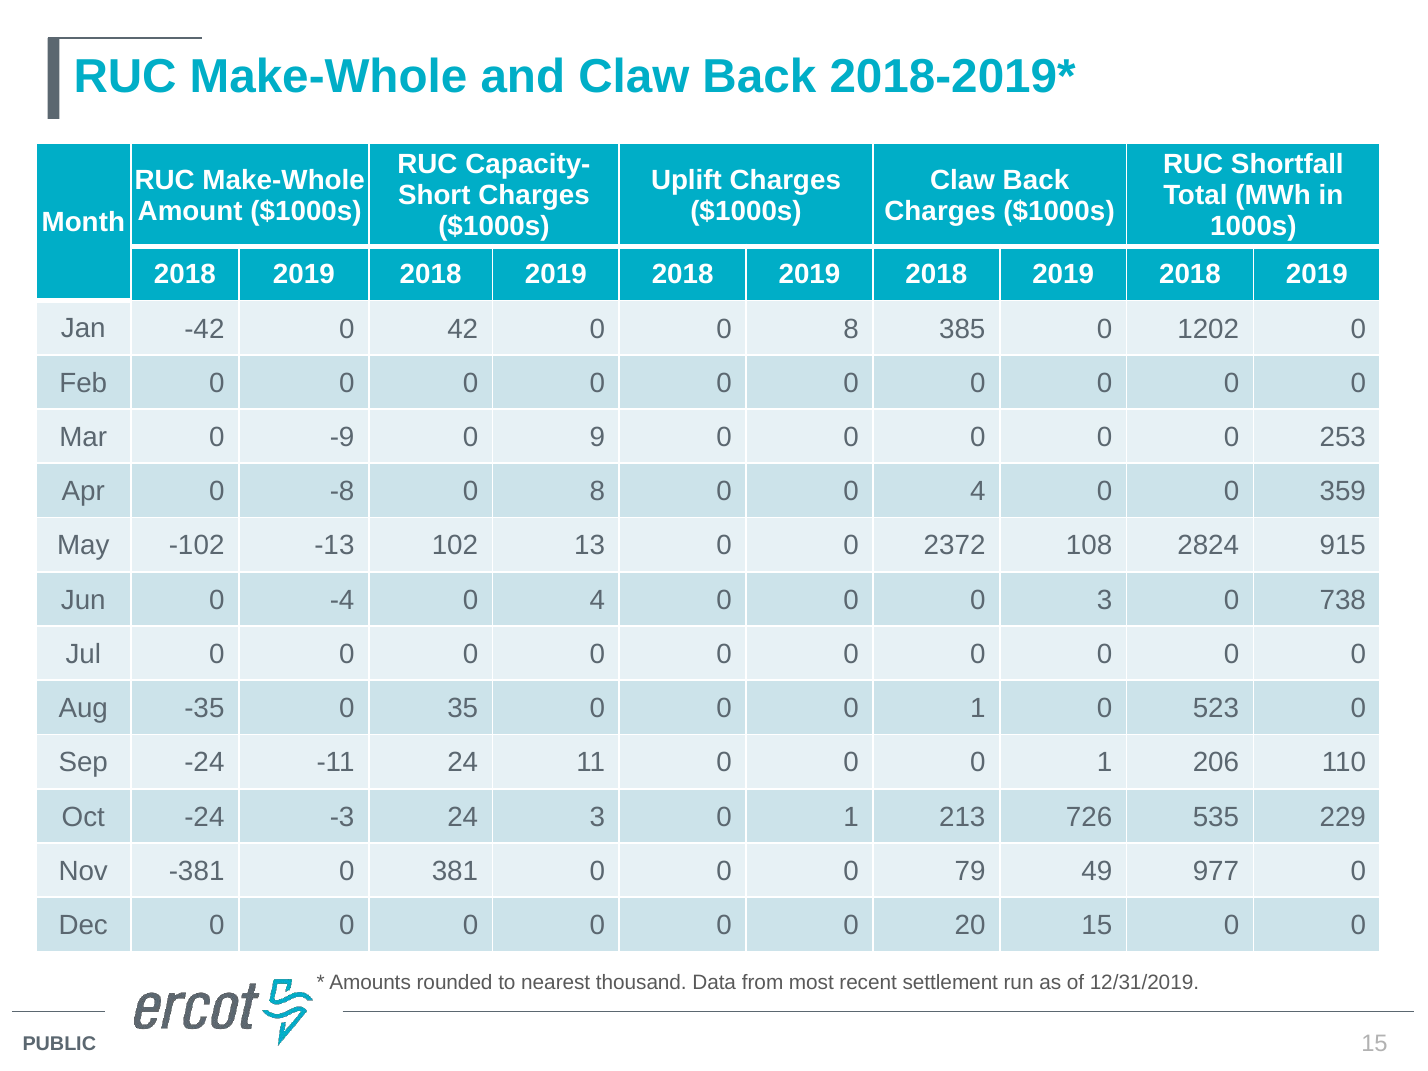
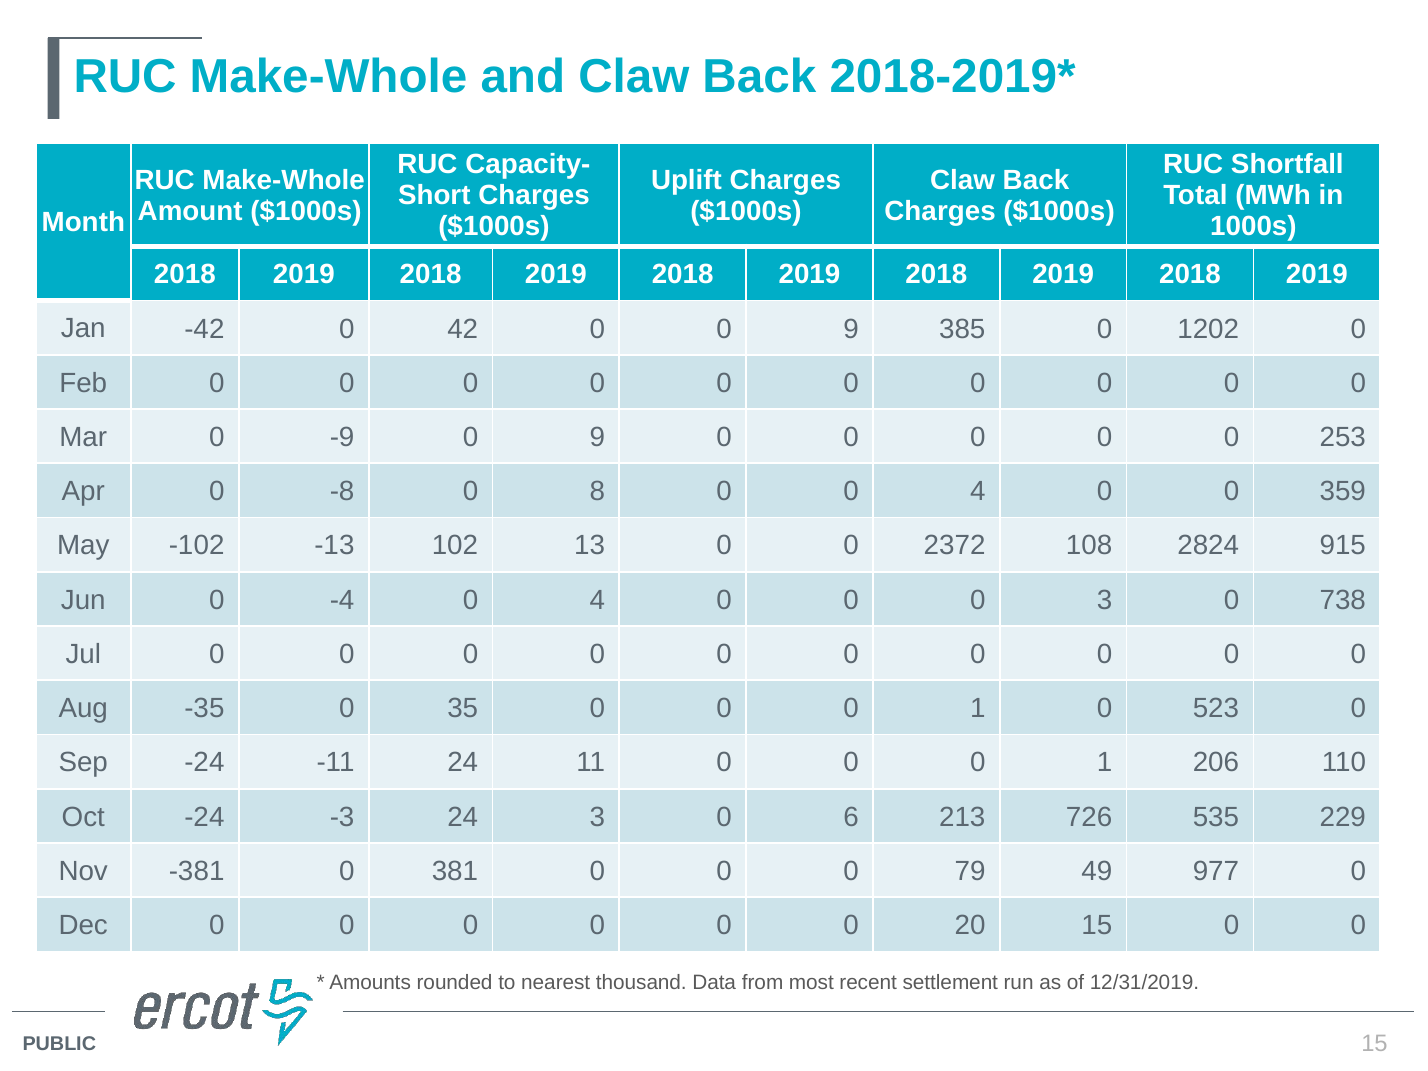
0 0 8: 8 -> 9 (851, 329)
3 0 1: 1 -> 6 (851, 817)
